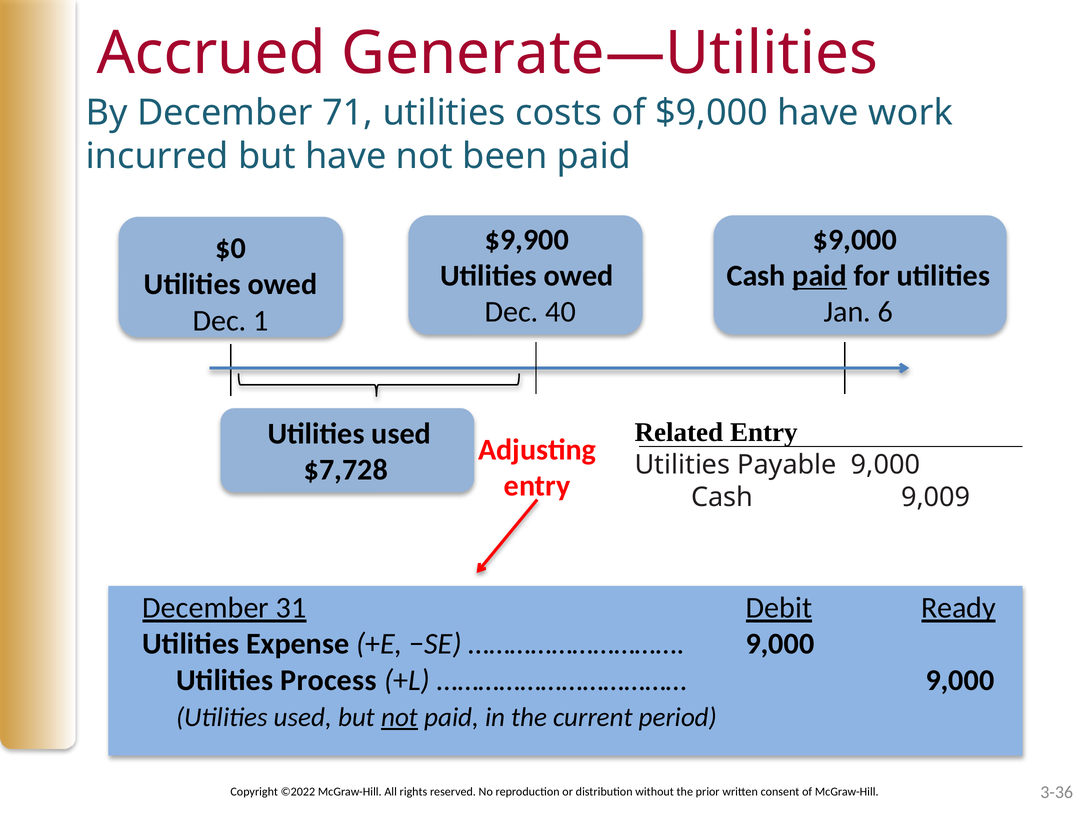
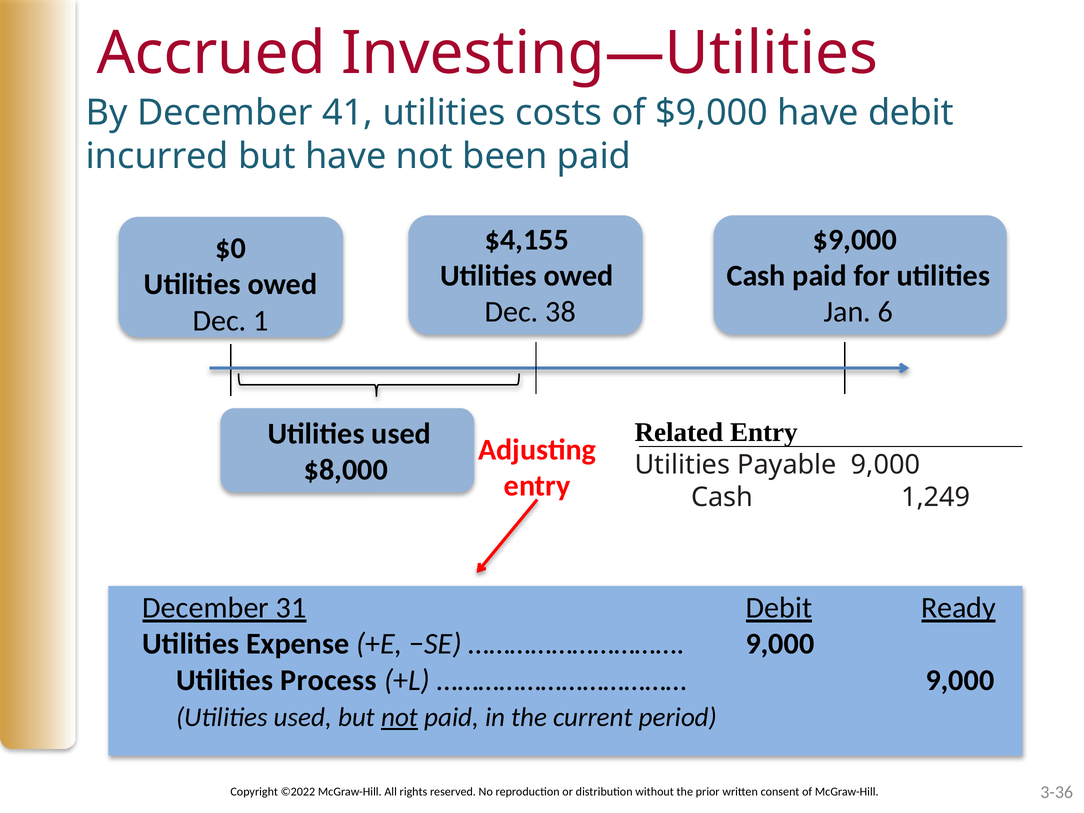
Generate—Utilities: Generate—Utilities -> Investing—Utilities (610, 53)
71: 71 -> 41 (348, 113)
have work: work -> debit (911, 113)
$9,900: $9,900 -> $4,155 (527, 240)
paid underline: present -> none (820, 276)
40: 40 -> 38 (561, 312)
$7,728: $7,728 -> $8,000 (346, 470)
9,009: 9,009 -> 1,249 (936, 497)
